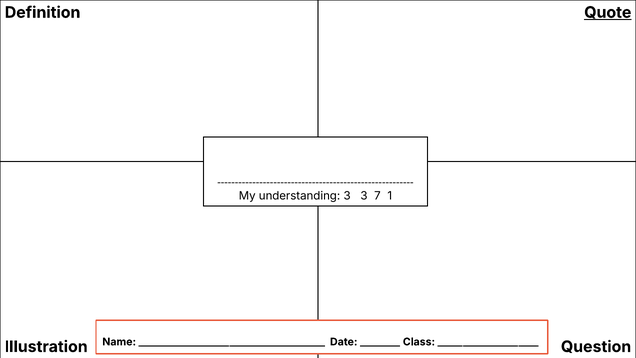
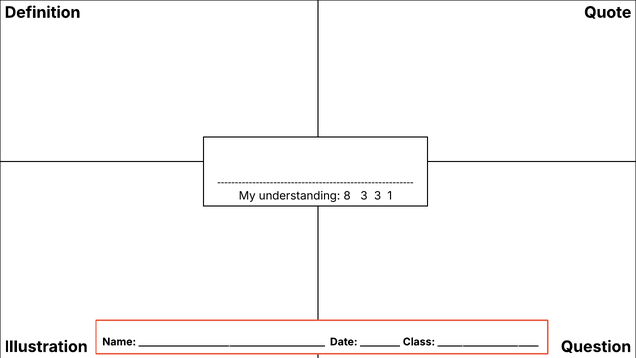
Quote underline: present -> none (608, 13)
understanding 3: 3 -> 8 (347, 196)
3 7: 7 -> 3 (378, 196)
